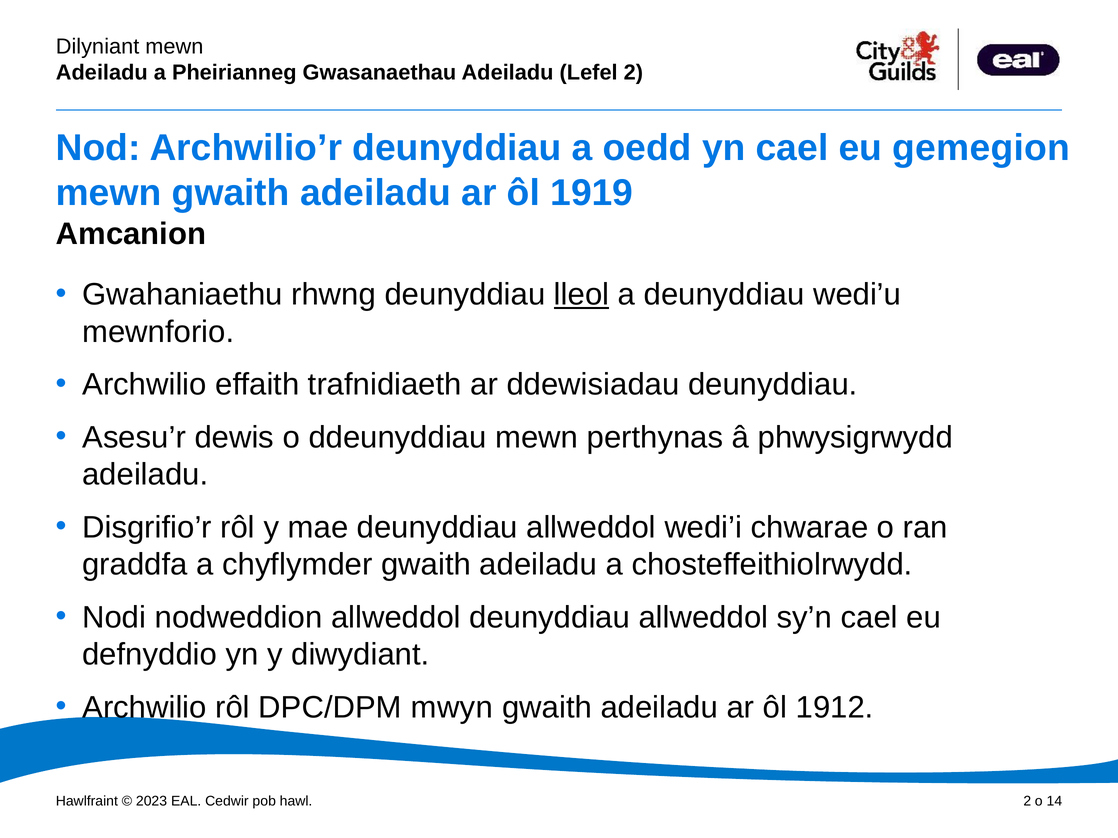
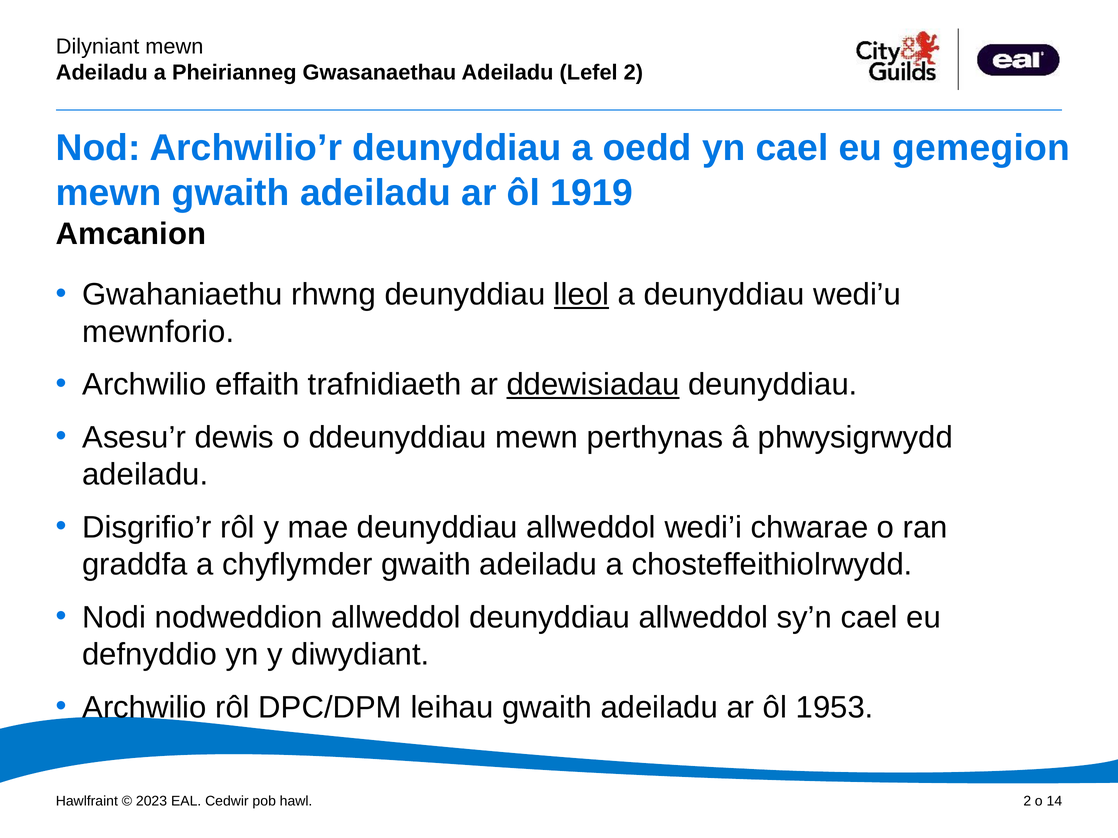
ddewisiadau underline: none -> present (593, 385)
mwyn: mwyn -> leihau (452, 708)
1912: 1912 -> 1953 (835, 708)
